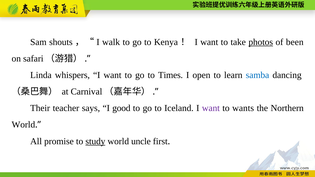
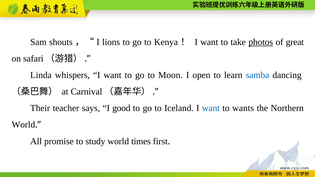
walk: walk -> lions (111, 42)
been: been -> great (295, 42)
Times: Times -> Moon (170, 75)
want colour: purple -> blue (211, 108)
study underline: present -> none (95, 141)
uncle: uncle -> times (141, 141)
